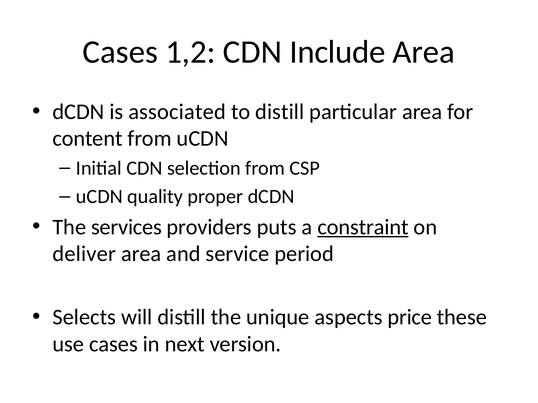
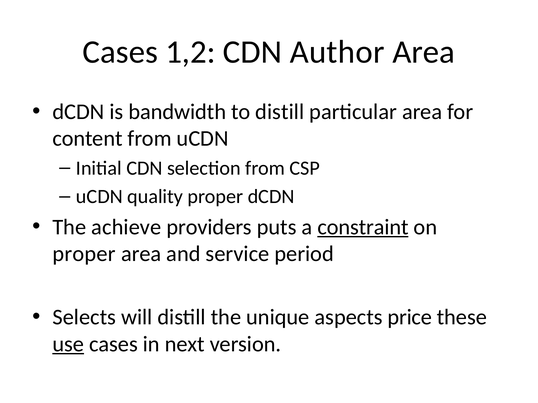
Include: Include -> Author (337, 52)
associated: associated -> bandwidth (177, 112)
services: services -> achieve (126, 227)
deliver: deliver -> proper (84, 254)
use underline: none -> present (68, 344)
